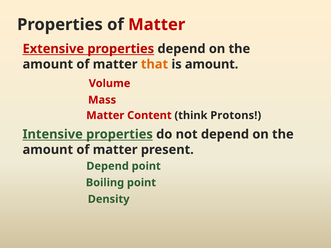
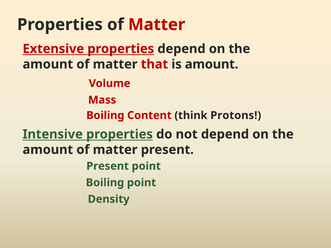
that colour: orange -> red (155, 64)
Matter: Matter -> Boiling (105, 115)
Depend: Depend -> Present (108, 166)
